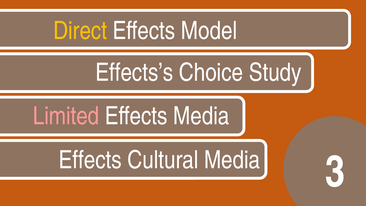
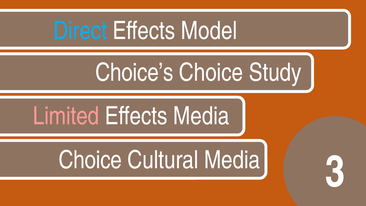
Direct colour: yellow -> light blue (80, 31)
Effects’s: Effects’s -> Choice’s (134, 73)
Effects: Effects -> Choice (90, 160)
